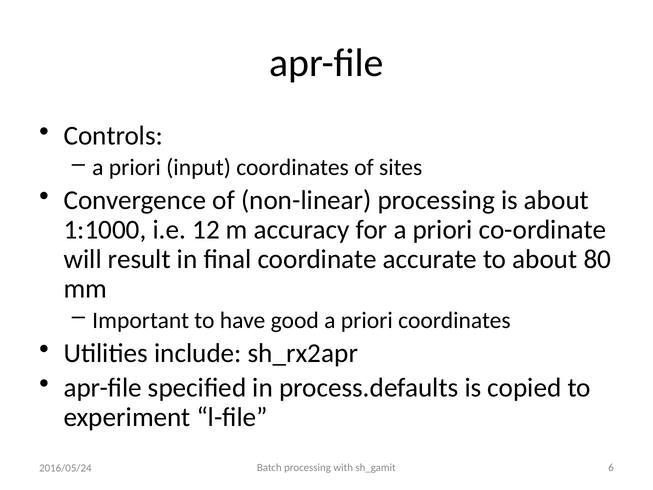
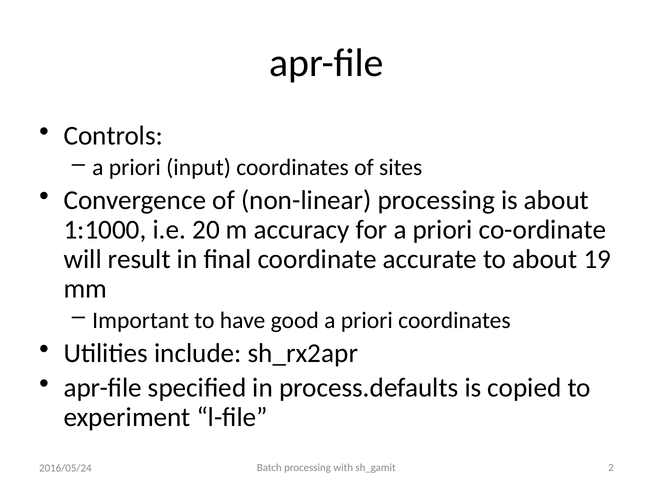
12: 12 -> 20 (206, 230)
80: 80 -> 19 (597, 259)
6: 6 -> 2 (611, 468)
